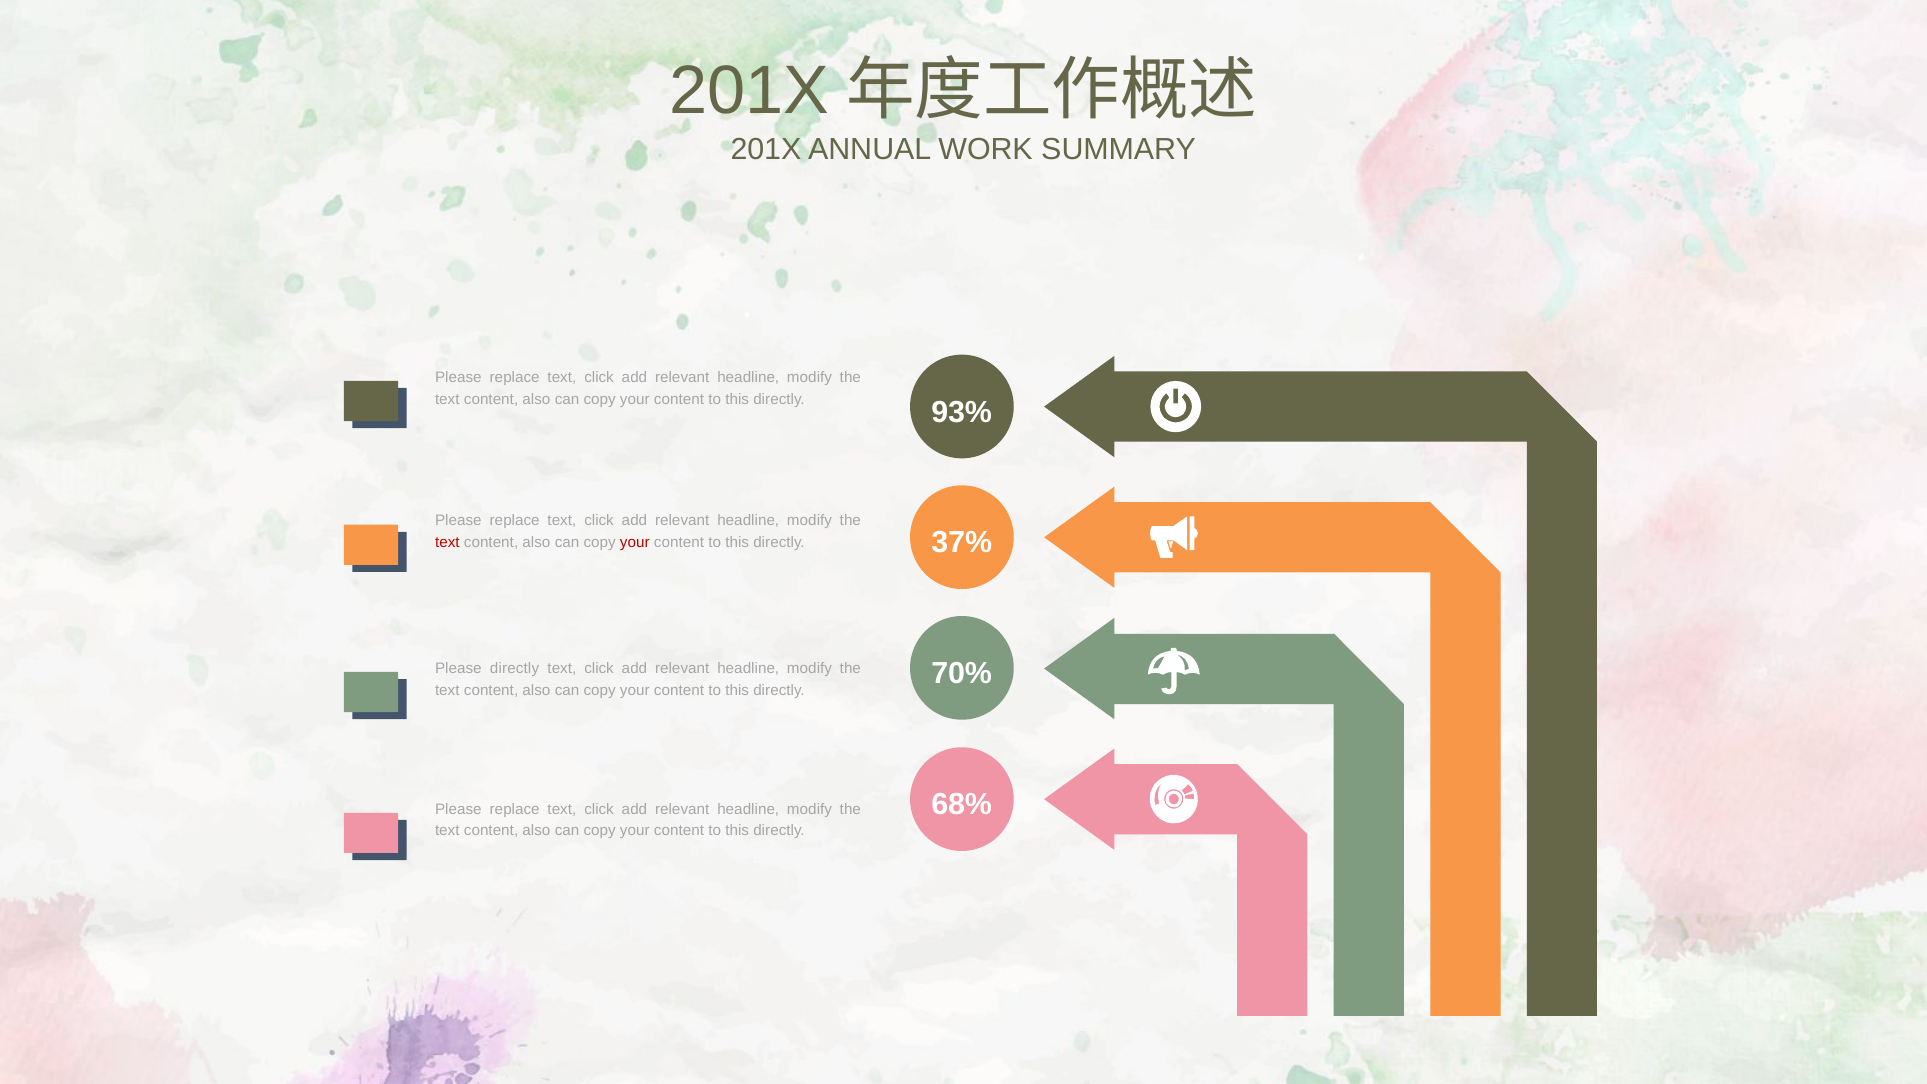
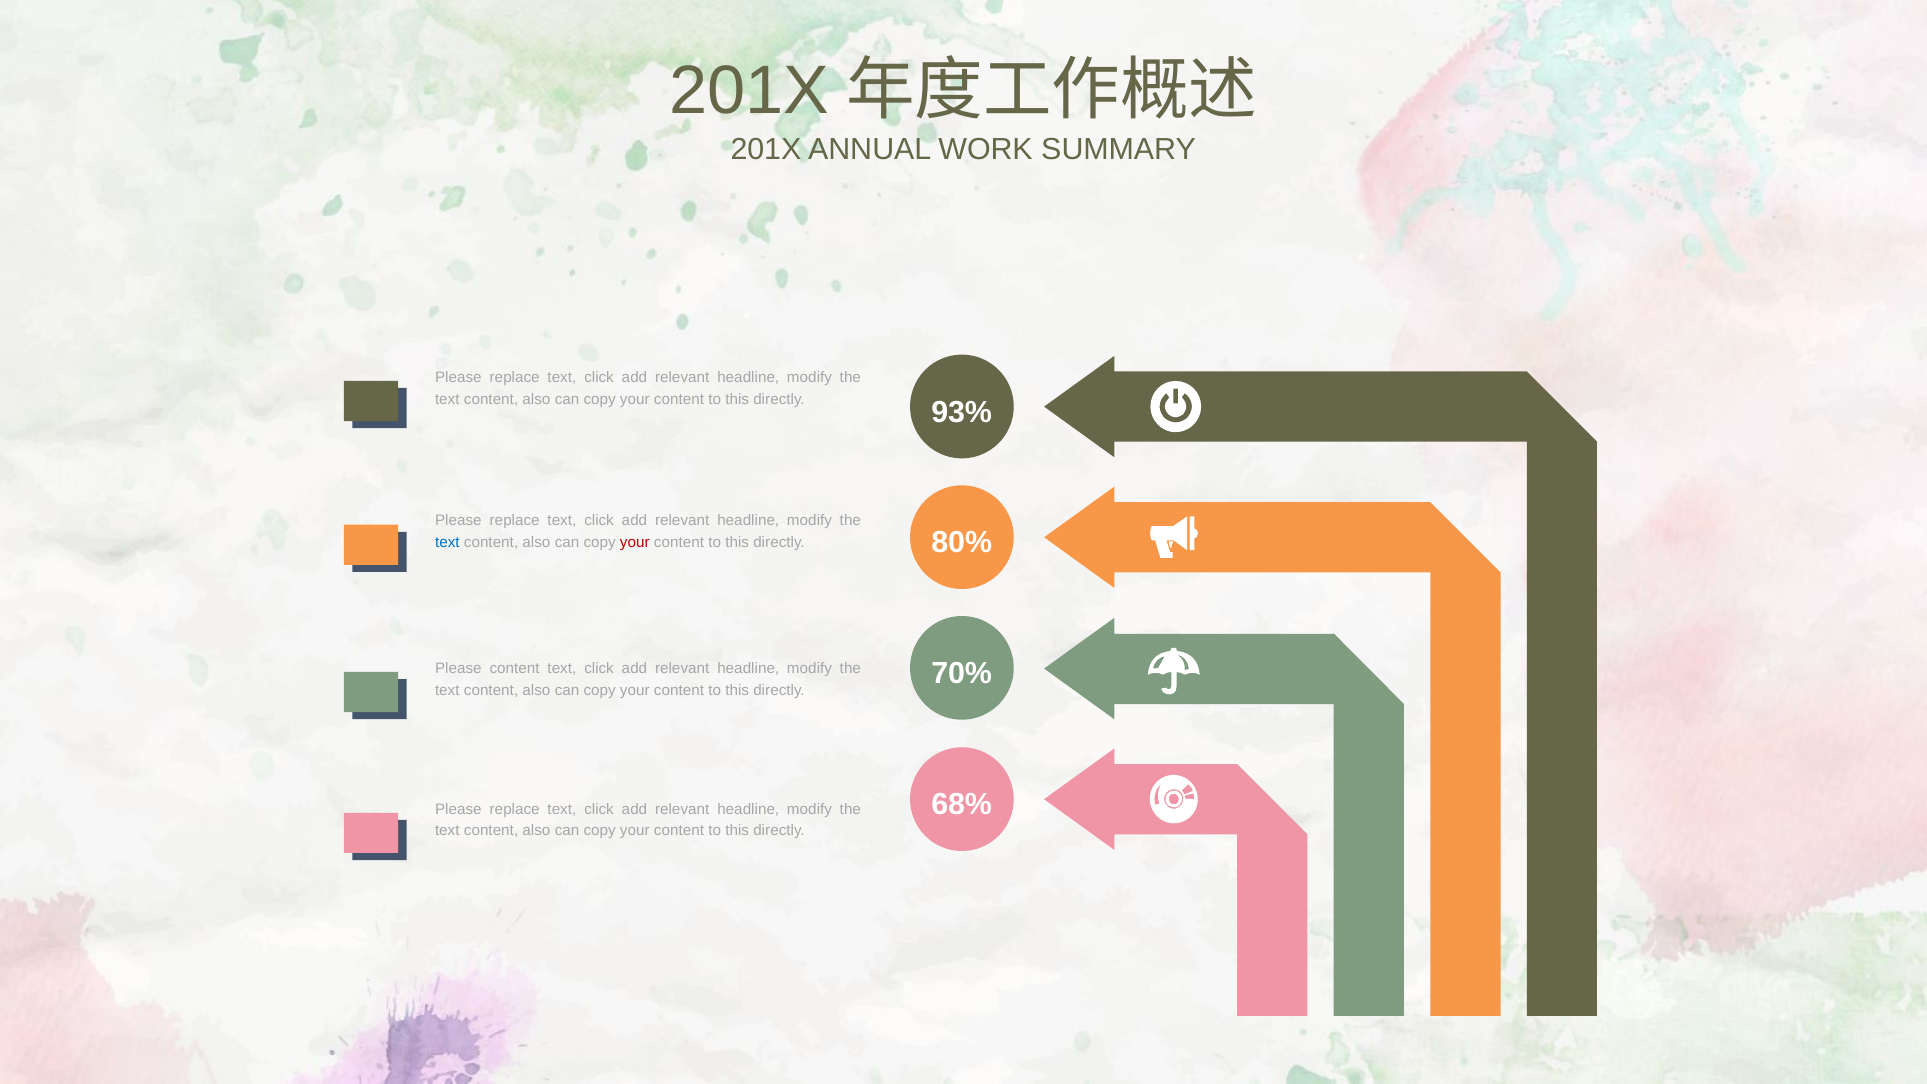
37%: 37% -> 80% (962, 543)
text colour: red -> blue (447, 543)
Please directly: directly -> content (515, 668)
